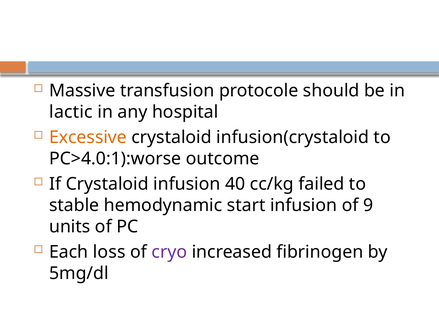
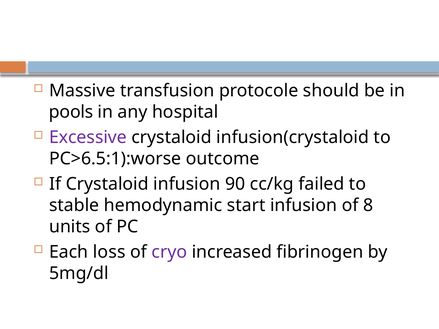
lactic: lactic -> pools (71, 112)
Excessive colour: orange -> purple (88, 138)
PC>4.0:1):worse: PC>4.0:1):worse -> PC>6.5:1):worse (115, 159)
40: 40 -> 90 (235, 184)
9: 9 -> 8 (368, 205)
